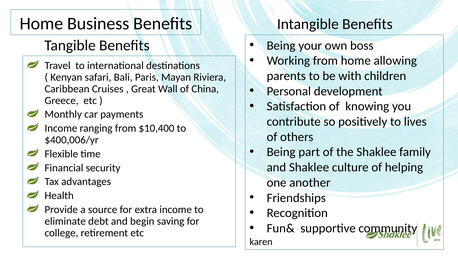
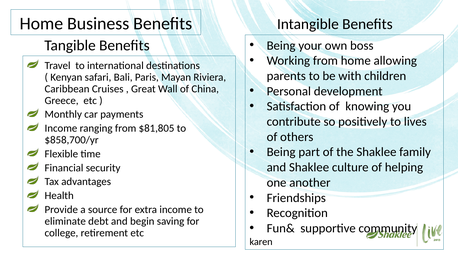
$10,400: $10,400 -> $81,805 (157, 129)
$400,006/yr: $400,006/yr -> $858,700/yr (72, 140)
